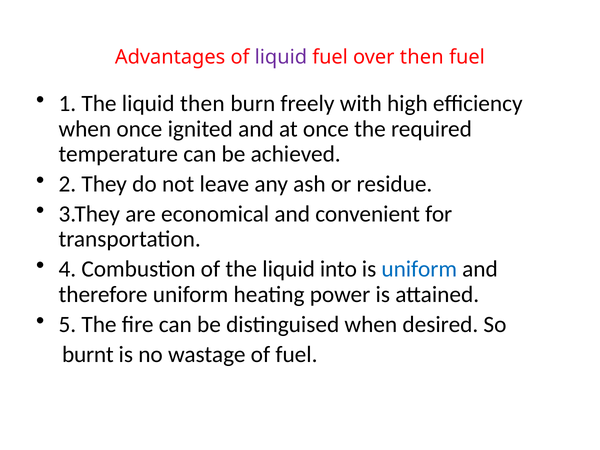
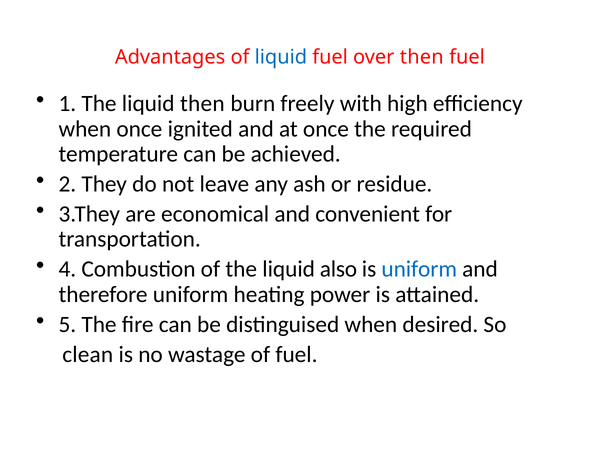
liquid colour: purple -> blue (281, 57)
into: into -> also (338, 269)
burnt: burnt -> clean (88, 354)
